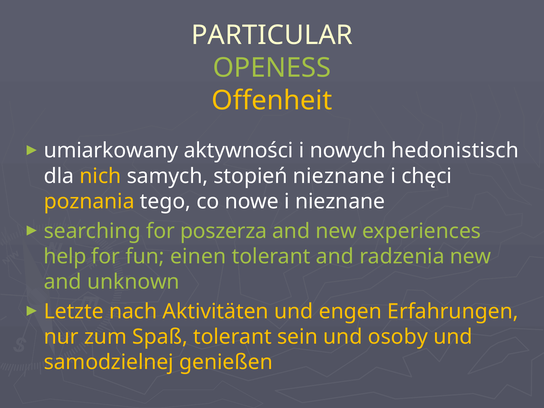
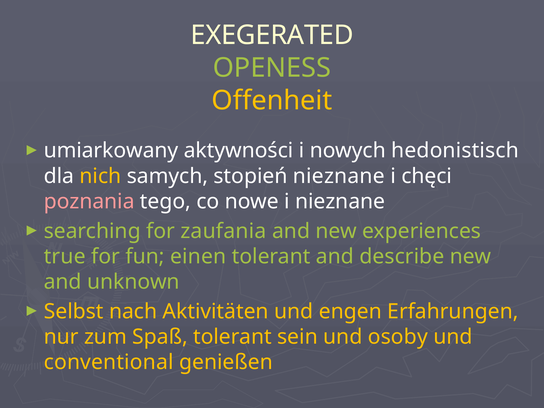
PARTICULAR: PARTICULAR -> EXEGERATED (272, 35)
poznania colour: yellow -> pink (89, 201)
poszerza: poszerza -> zaufania (223, 231)
help: help -> true (65, 256)
radzenia: radzenia -> describe (402, 256)
Letzte: Letzte -> Selbst (74, 312)
samodzielnej: samodzielnej -> conventional (109, 362)
